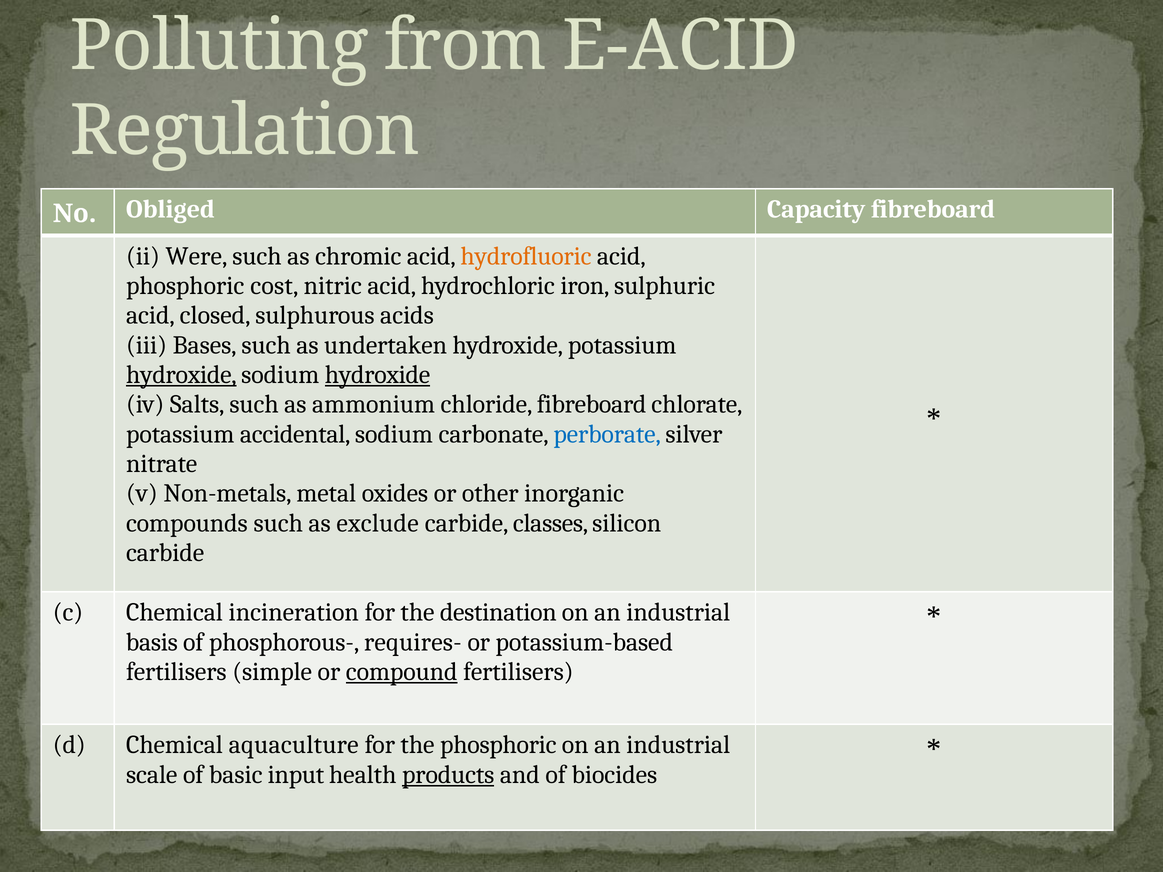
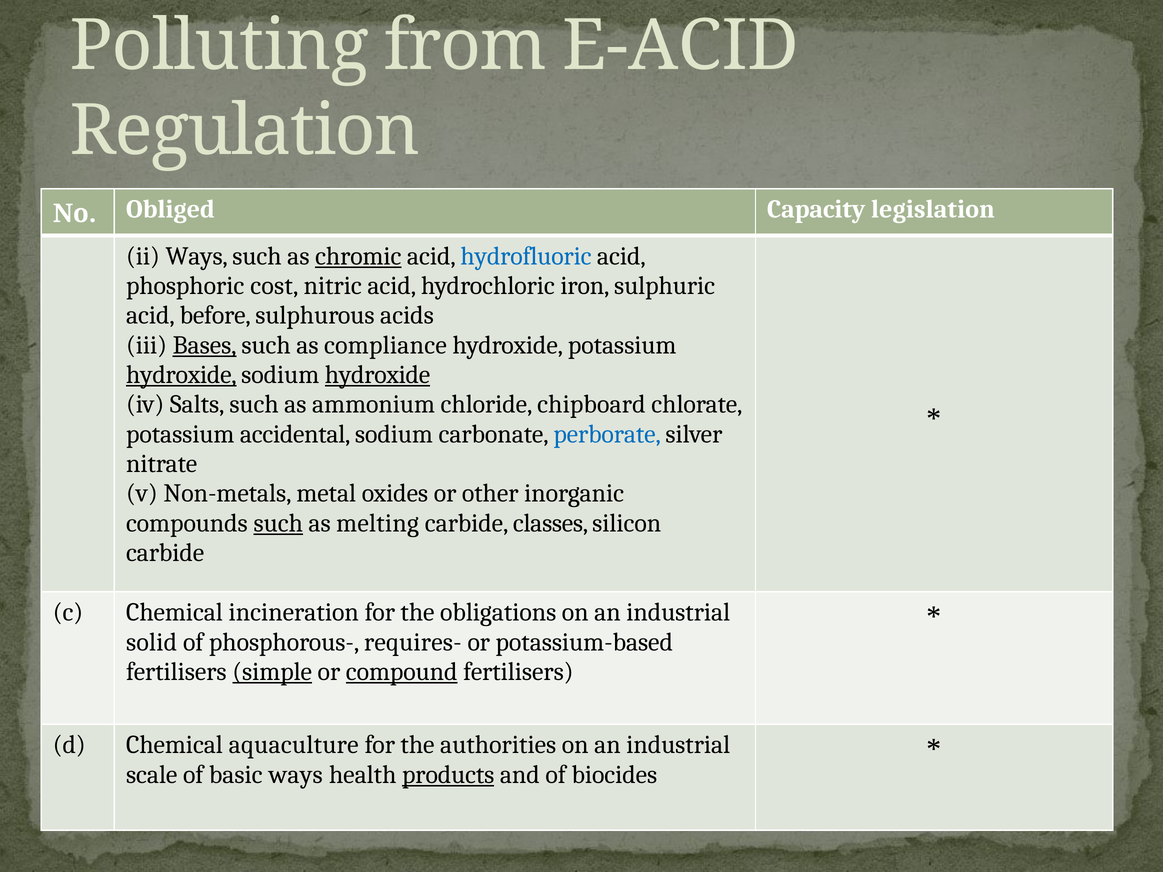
Capacity fibreboard: fibreboard -> legislation (933, 209)
ii Were: Were -> Ways (197, 256)
chromic underline: none -> present (358, 256)
hydrofluoric colour: orange -> blue (526, 256)
closed: closed -> before (215, 315)
Bases underline: none -> present (205, 345)
undertaken: undertaken -> compliance (385, 345)
chloride fibreboard: fibreboard -> chipboard (591, 404)
such underline: none -> present (278, 523)
exclude: exclude -> melting (378, 523)
destination: destination -> obligations (498, 613)
basis: basis -> solid (152, 642)
simple underline: none -> present (272, 672)
the phosphoric: phosphoric -> authorities (498, 745)
basic input: input -> ways (296, 775)
